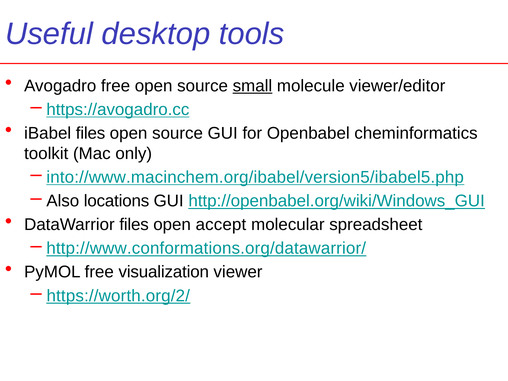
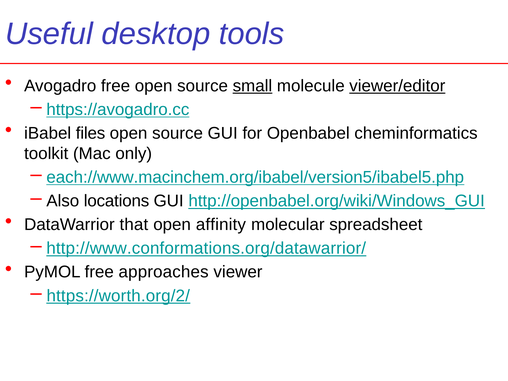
viewer/editor underline: none -> present (397, 86)
into://www.macinchem.org/ibabel/version5/ibabel5.php: into://www.macinchem.org/ibabel/version5/ibabel5.php -> each://www.macinchem.org/ibabel/version5/ibabel5.php (255, 177)
DataWarrior files: files -> that (134, 225)
accept: accept -> affinity (221, 225)
visualization: visualization -> approaches (164, 272)
